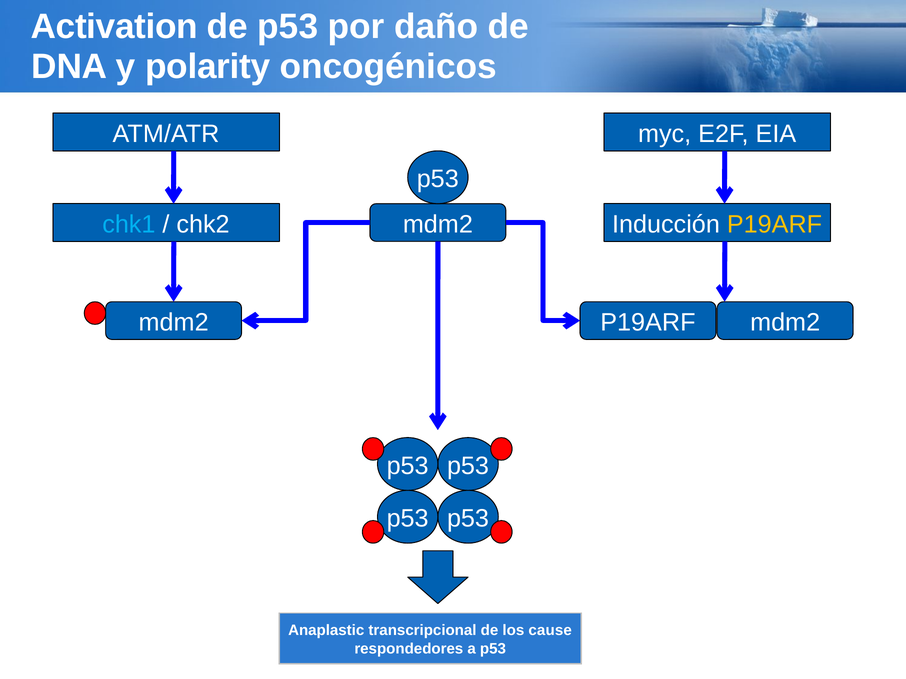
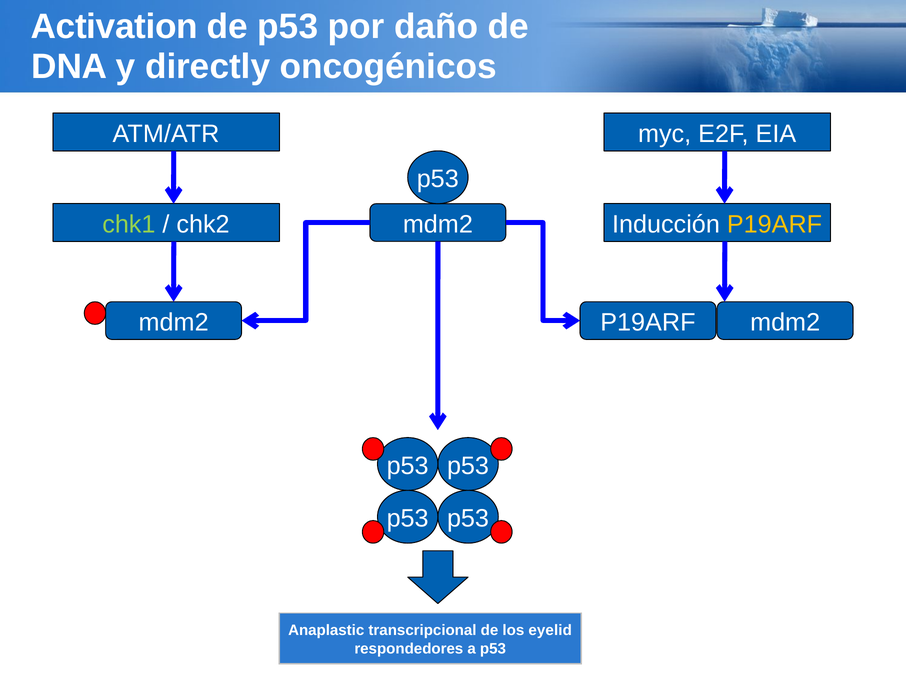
polarity: polarity -> directly (208, 67)
chk1 colour: light blue -> light green (129, 224)
cause: cause -> eyelid (550, 631)
